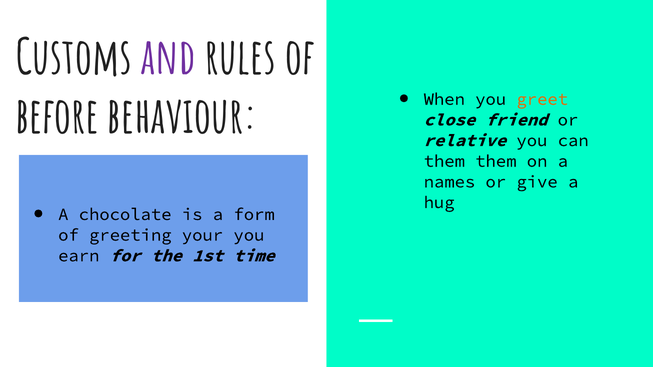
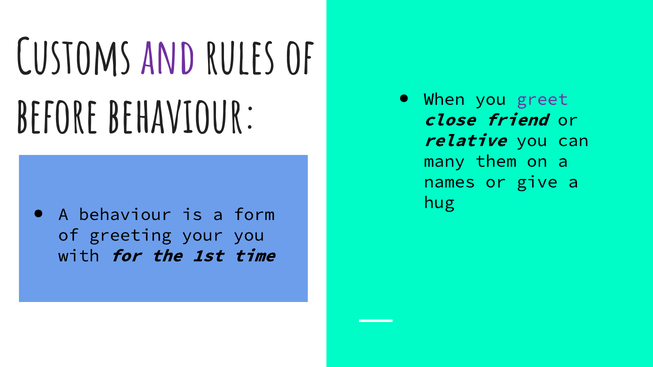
greet colour: orange -> purple (542, 99)
them: them -> many (444, 161)
A chocolate: chocolate -> behaviour (125, 215)
earn: earn -> with (79, 256)
